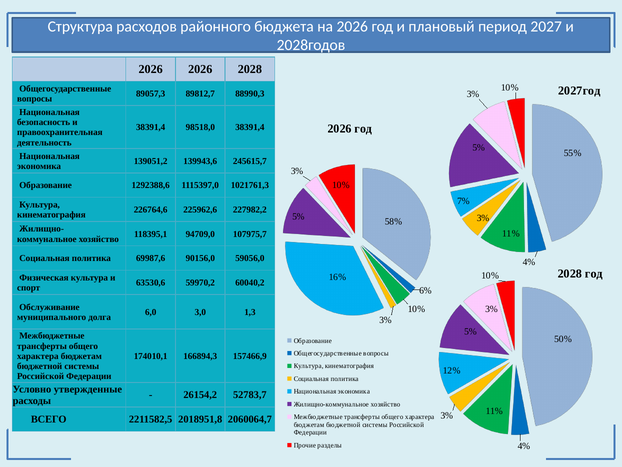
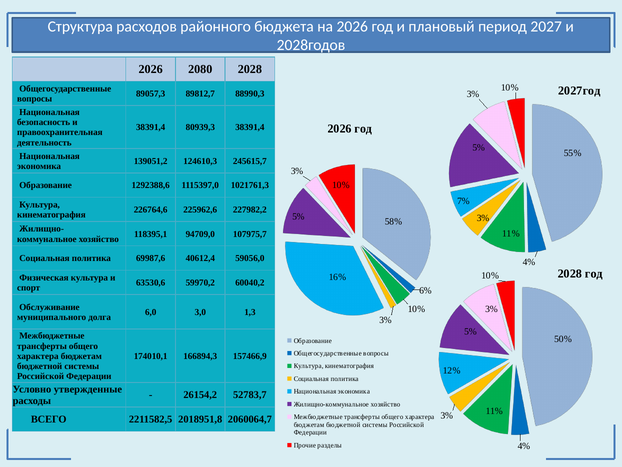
2026 2026: 2026 -> 2080 (200, 69)
98518,0: 98518,0 -> 80939,3 (200, 127)
139943,6: 139943,6 -> 124610,3 (200, 161)
90156,0: 90156,0 -> 40612,4 (200, 258)
